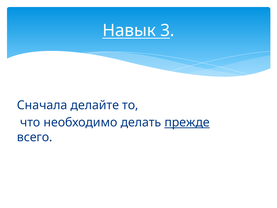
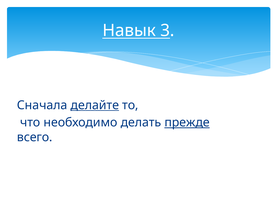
делайте underline: none -> present (95, 105)
